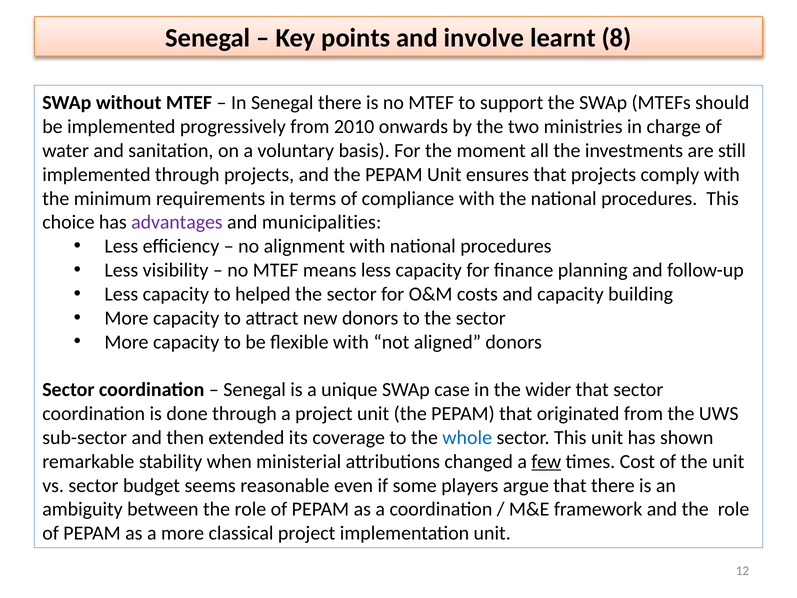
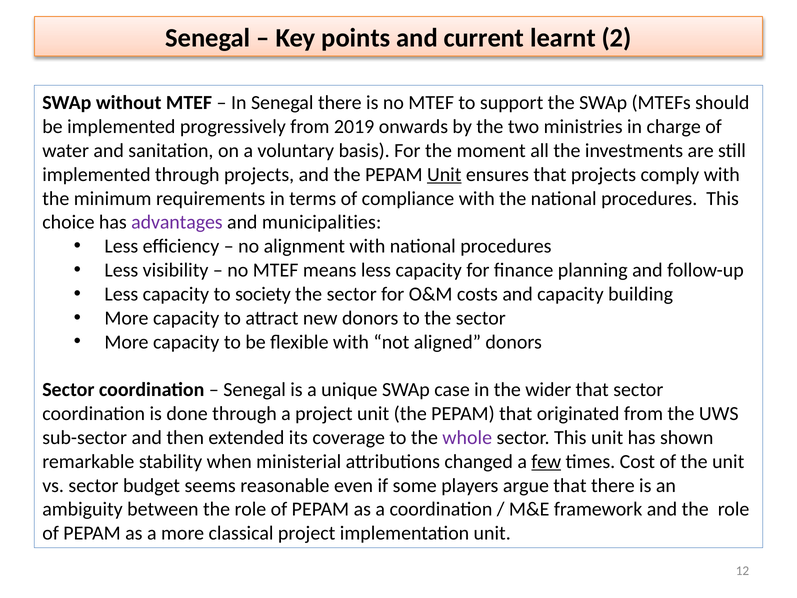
involve: involve -> current (484, 38)
8: 8 -> 2 (617, 38)
2010: 2010 -> 2019 (354, 127)
Unit underline: none -> present (444, 174)
helped: helped -> society (263, 294)
whole colour: blue -> purple (467, 437)
